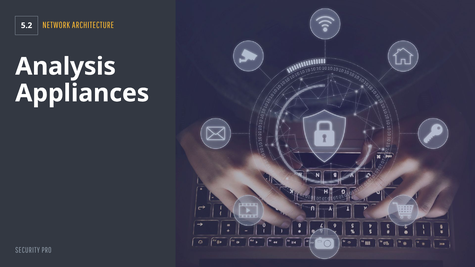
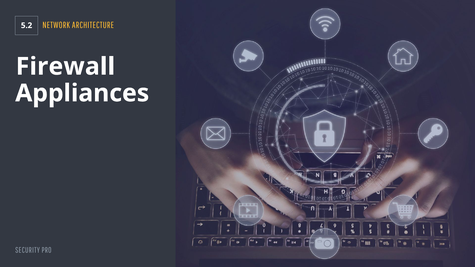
Analysis: Analysis -> Firewall (65, 67)
